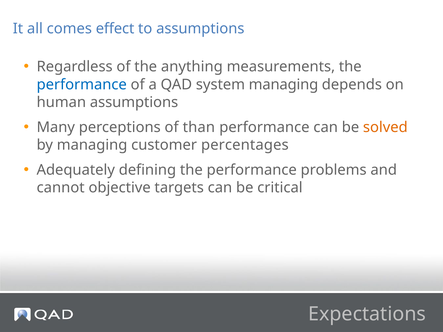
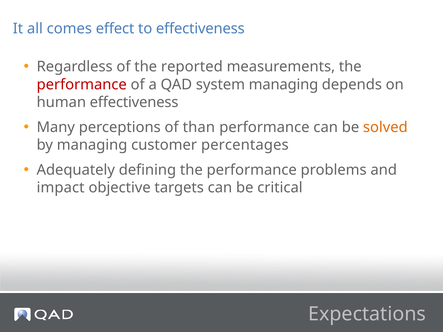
to assumptions: assumptions -> effectiveness (200, 29)
anything: anything -> reported (192, 67)
performance colour: blue -> red (82, 85)
human assumptions: assumptions -> effectiveness (134, 102)
cannot: cannot -> impact (61, 188)
